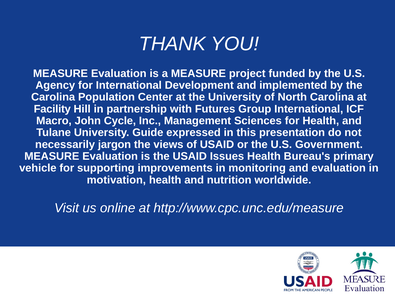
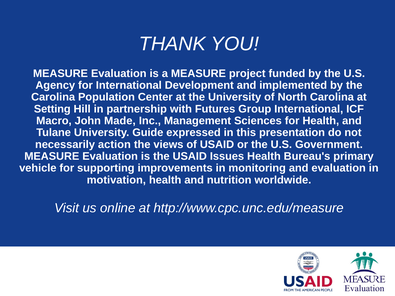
Facility: Facility -> Setting (52, 109)
Cycle: Cycle -> Made (120, 121)
jargon: jargon -> action (114, 145)
